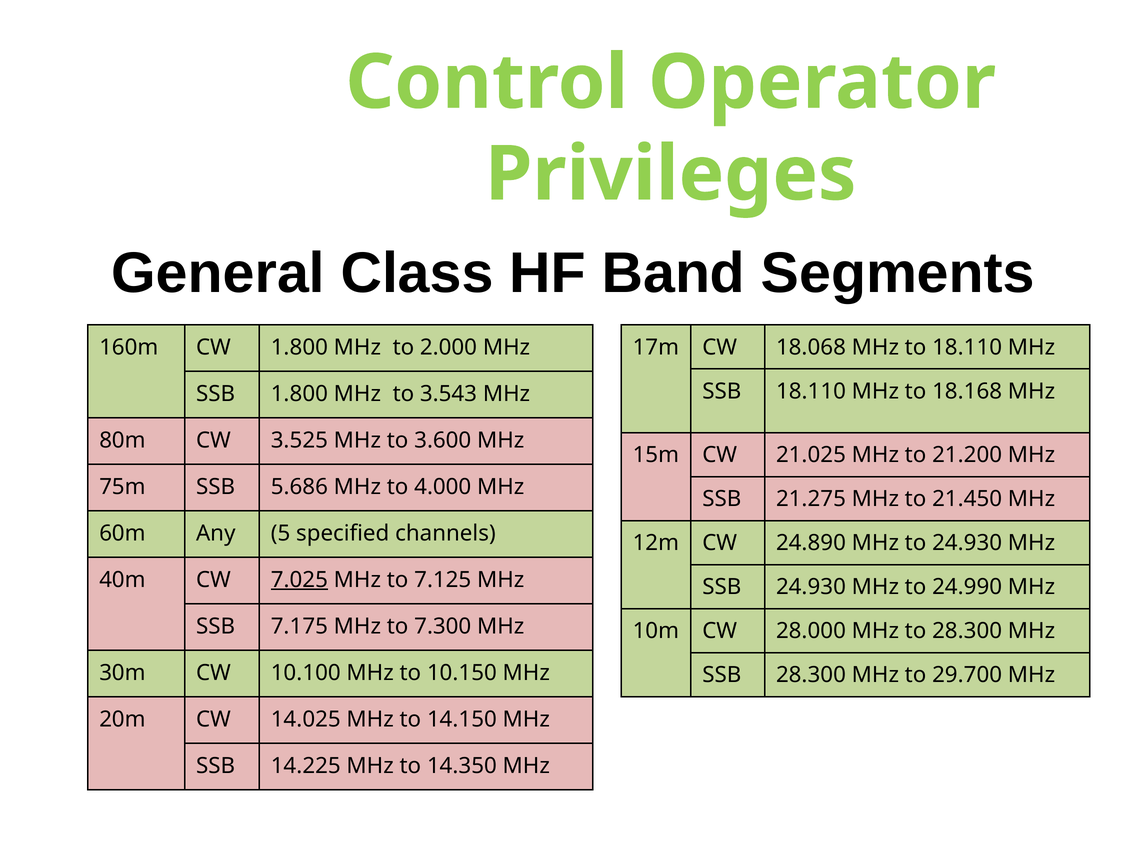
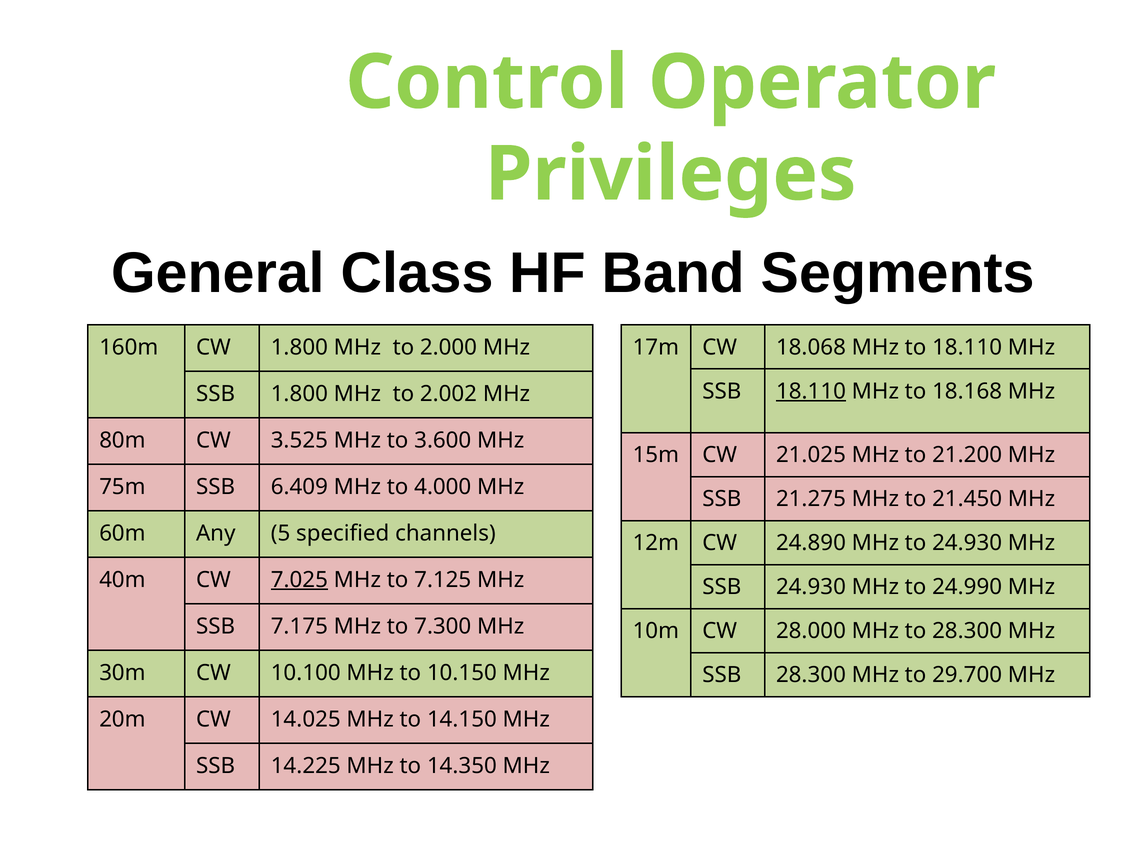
18.110 underline: none -> present (811, 391)
3.543: 3.543 -> 2.002 (448, 394)
5.686: 5.686 -> 6.409 (299, 487)
